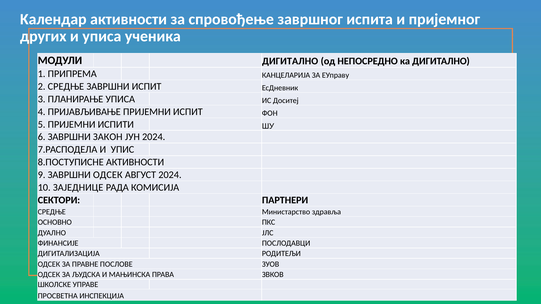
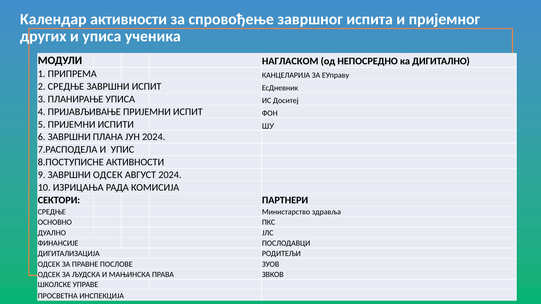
МОДУЛИ ДИГИТАЛНО: ДИГИТАЛНО -> НАГЛАСКОМ (290, 61)
ЗАКОН: ЗАКОН -> ПЛАНА (108, 137)
ЗАЈЕДНИЦЕ: ЗАЈЕДНИЦЕ -> ИЗРИЦАЊА (78, 188)
